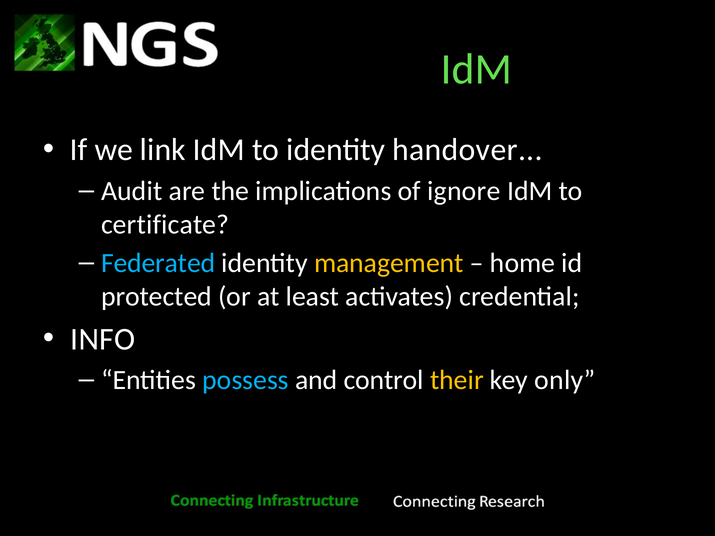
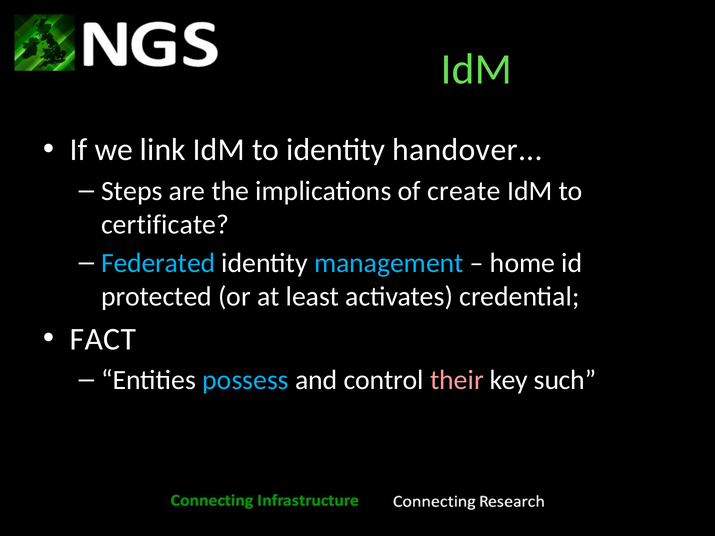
Audit: Audit -> Steps (132, 191)
ignore: ignore -> create (464, 191)
management colour: yellow -> light blue (389, 263)
INFO: INFO -> FACT (103, 339)
their colour: yellow -> pink (457, 380)
only: only -> such (565, 380)
